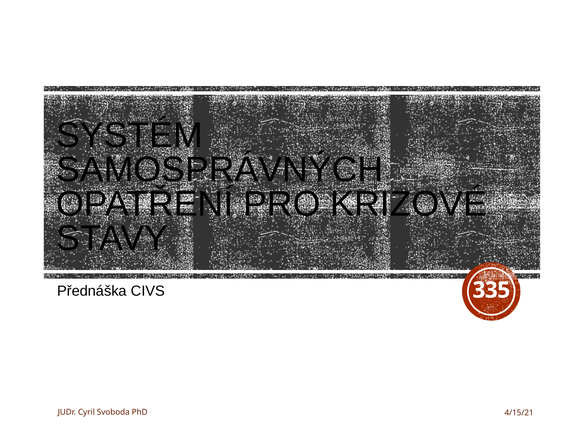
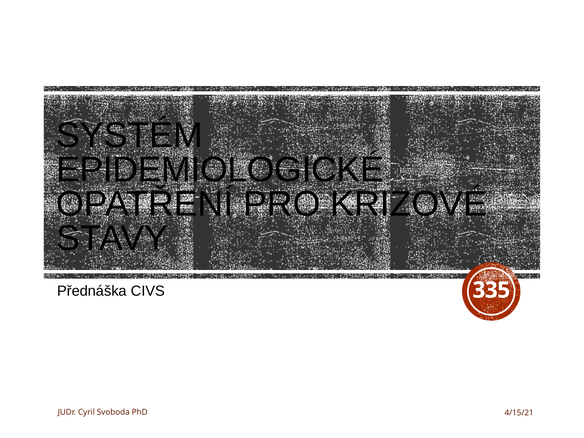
SAMOSPRÁVNÝCH: SAMOSPRÁVNÝCH -> EPIDEMIOLOGICKÉ (220, 170)
